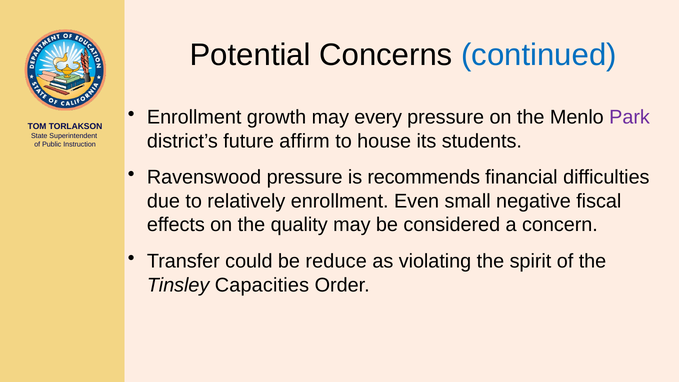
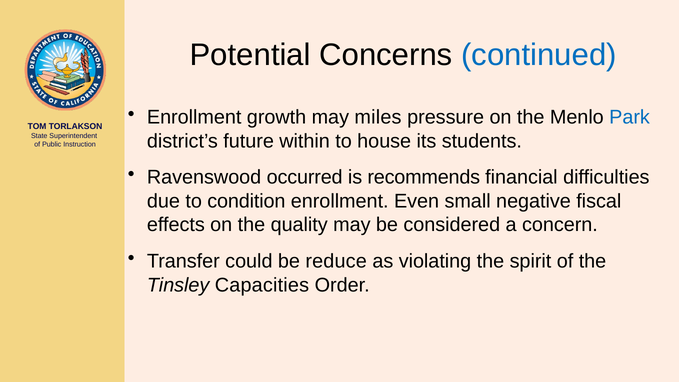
every: every -> miles (378, 117)
Park colour: purple -> blue (630, 117)
affirm: affirm -> within (305, 141)
Ravenswood pressure: pressure -> occurred (305, 177)
relatively: relatively -> condition (246, 201)
